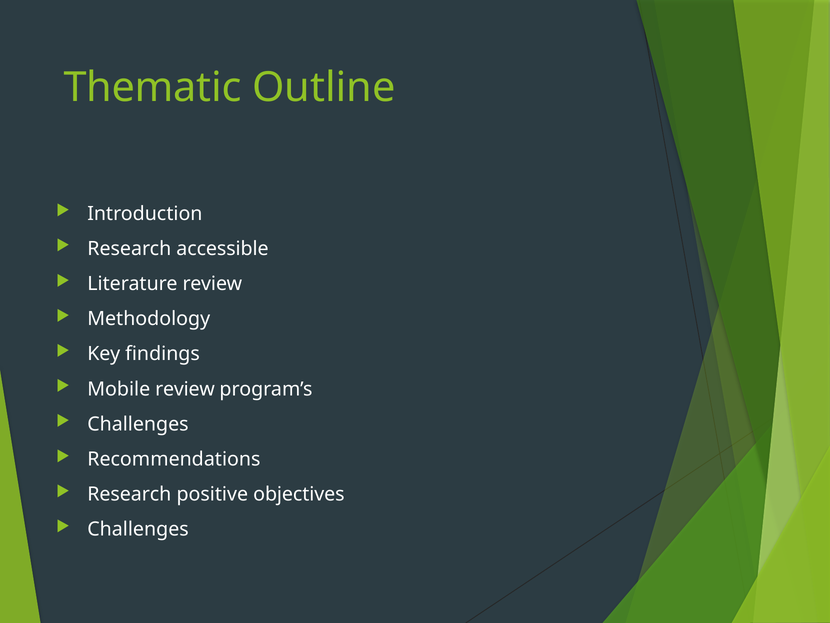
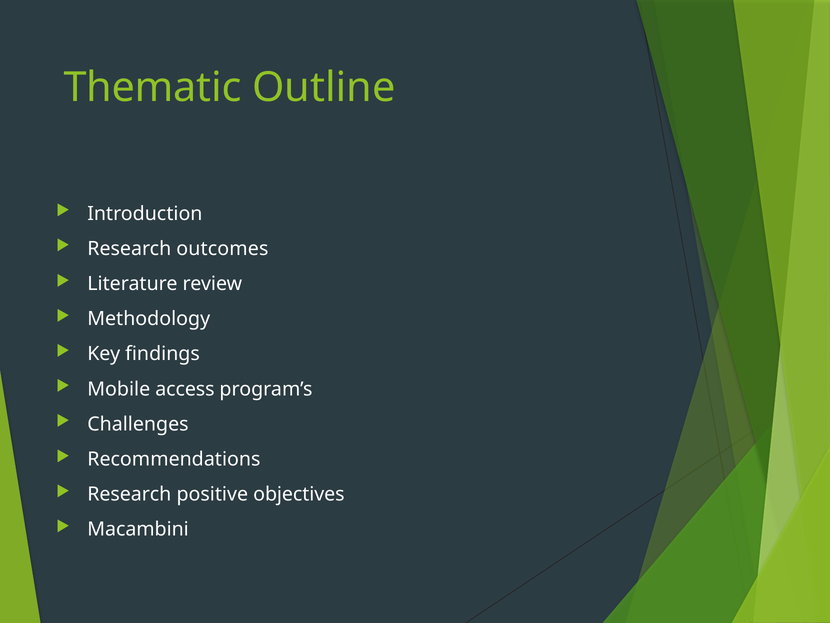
accessible: accessible -> outcomes (222, 248)
Mobile review: review -> access (185, 389)
Challenges: Challenges -> Macambini (138, 529)
